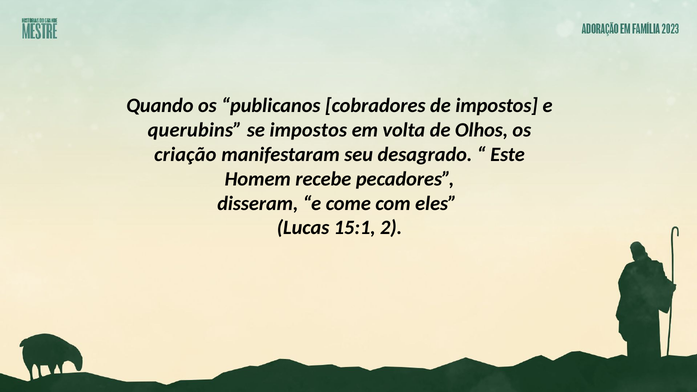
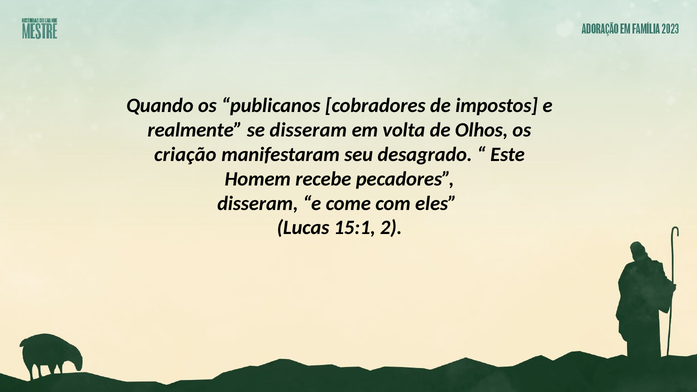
querubins: querubins -> realmente (195, 130)
se impostos: impostos -> disseram (308, 130)
